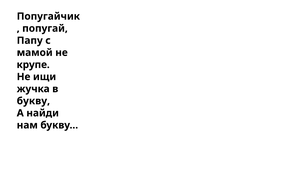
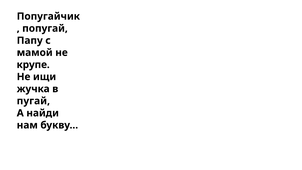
букву: букву -> пугай (33, 101)
